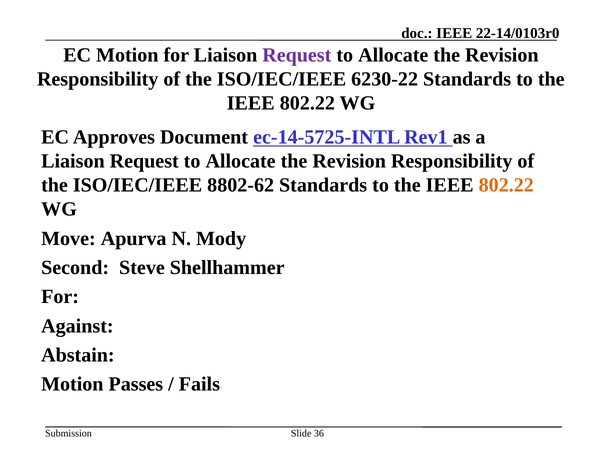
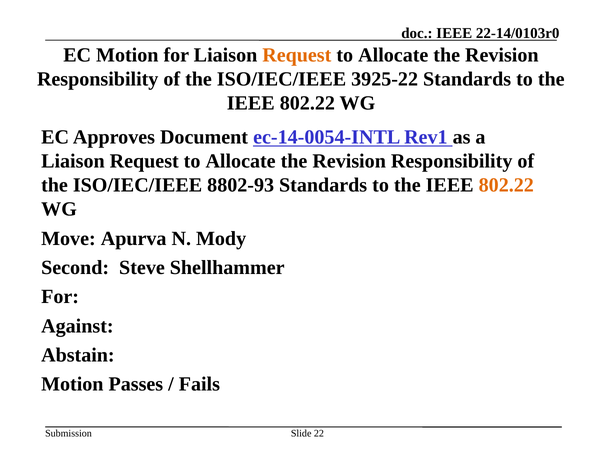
Request colour: purple -> orange (297, 55)
6230-22: 6230-22 -> 3925-22 (385, 79)
ec-14-5725-INTL: ec-14-5725-INTL -> ec-14-0054-INTL (327, 137)
8802-62: 8802-62 -> 8802-93 (241, 185)
36: 36 -> 22 (319, 433)
